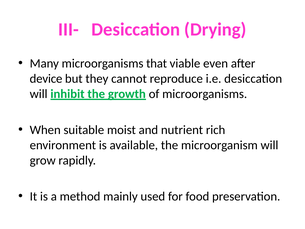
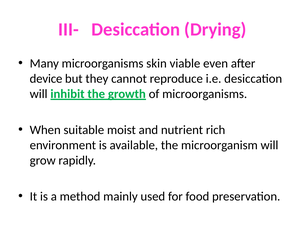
that: that -> skin (157, 63)
